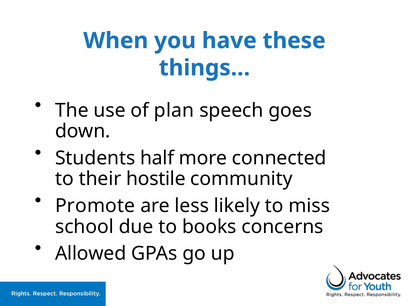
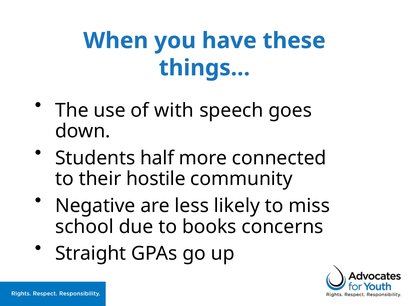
plan: plan -> with (174, 111)
Promote: Promote -> Negative (95, 206)
Allowed: Allowed -> Straight (91, 254)
